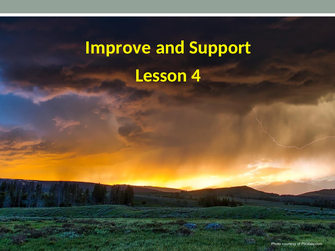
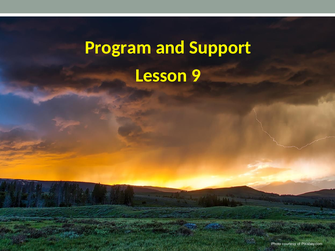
Improve: Improve -> Program (118, 48)
4: 4 -> 9 (196, 76)
